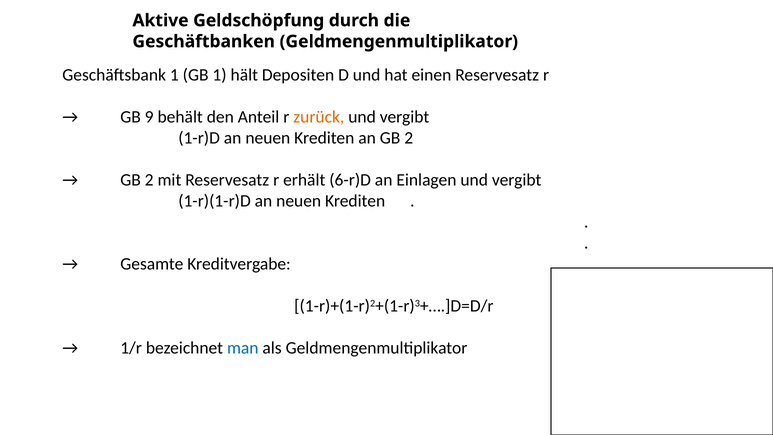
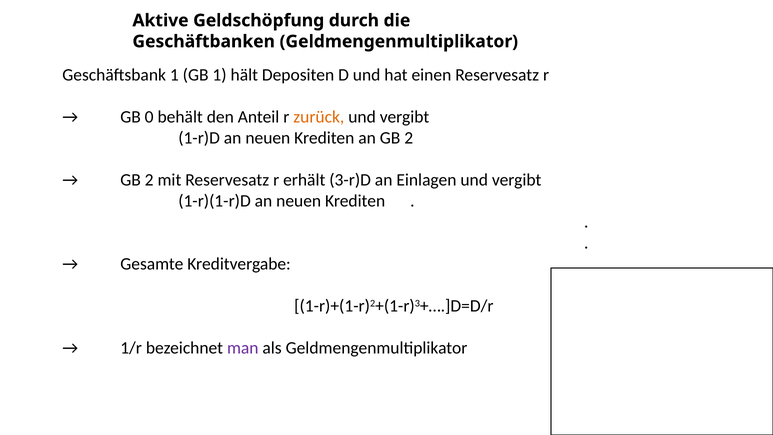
9: 9 -> 0 (149, 117)
6-r)D: 6-r)D -> 3-r)D (350, 180)
man colour: blue -> purple (243, 348)
